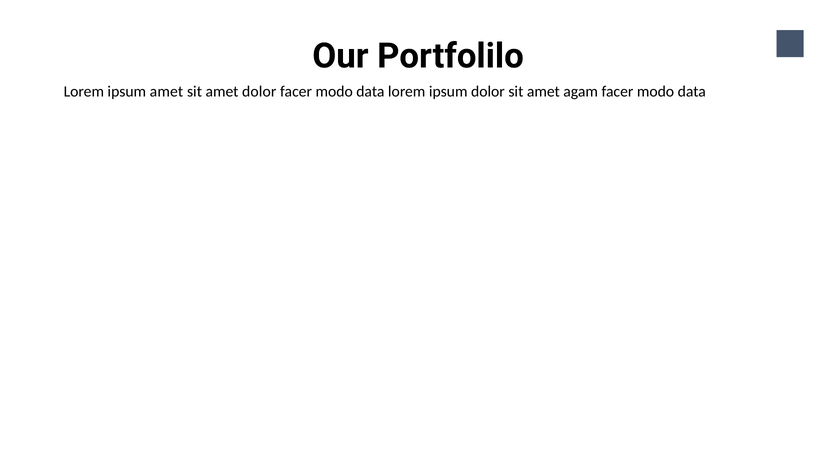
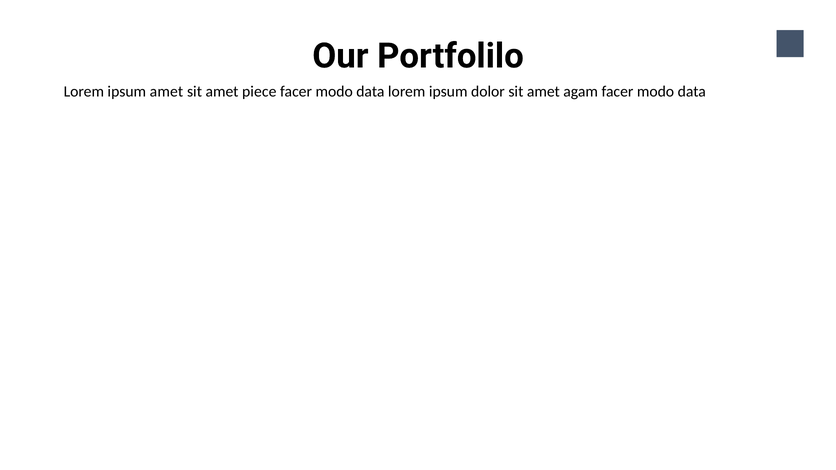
amet dolor: dolor -> piece (259, 91)
